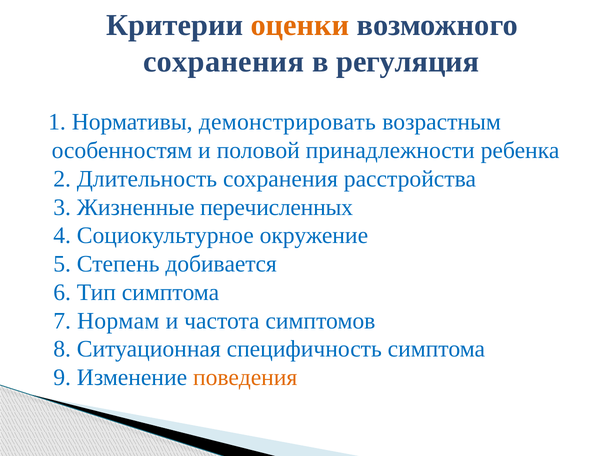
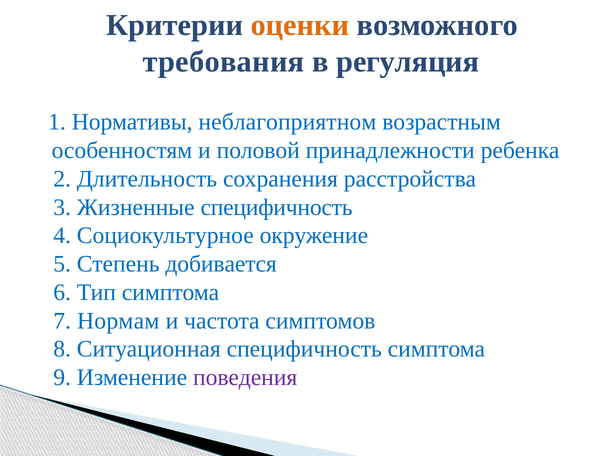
сохранения: сохранения -> требования (224, 62)
демонстрировать: демонстрировать -> неблагоприятном (287, 122)
Жизненные перечисленных: перечисленных -> специфичность (277, 207)
поведения colour: orange -> purple (245, 378)
